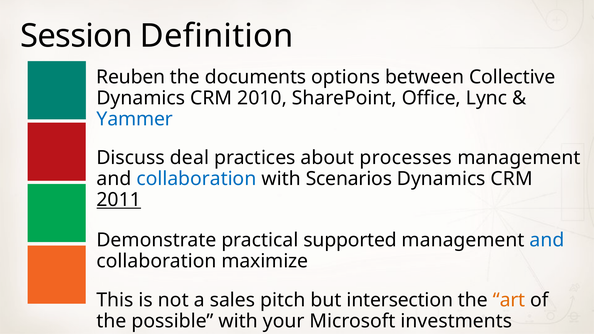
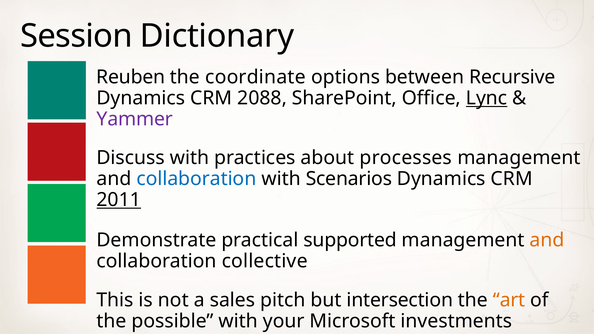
Definition: Definition -> Dictionary (217, 36)
documents: documents -> coordinate (255, 77)
Collective: Collective -> Recursive (512, 77)
2010: 2010 -> 2088 (262, 98)
Lync underline: none -> present (487, 98)
Yammer colour: blue -> purple (135, 119)
Discuss deal: deal -> with (190, 158)
and colour: blue -> orange (547, 240)
maximize: maximize -> collective (265, 261)
